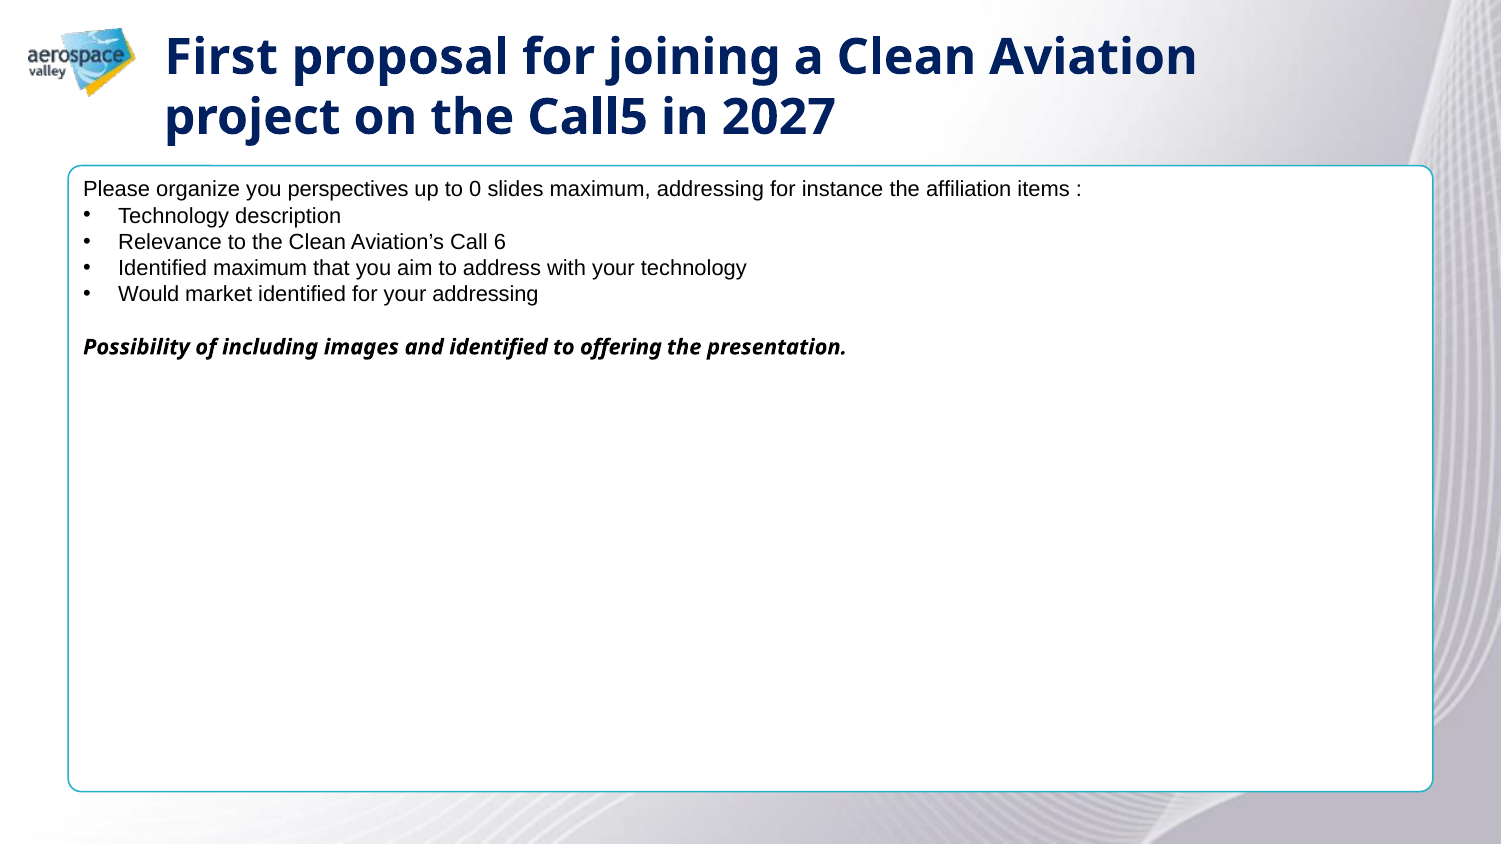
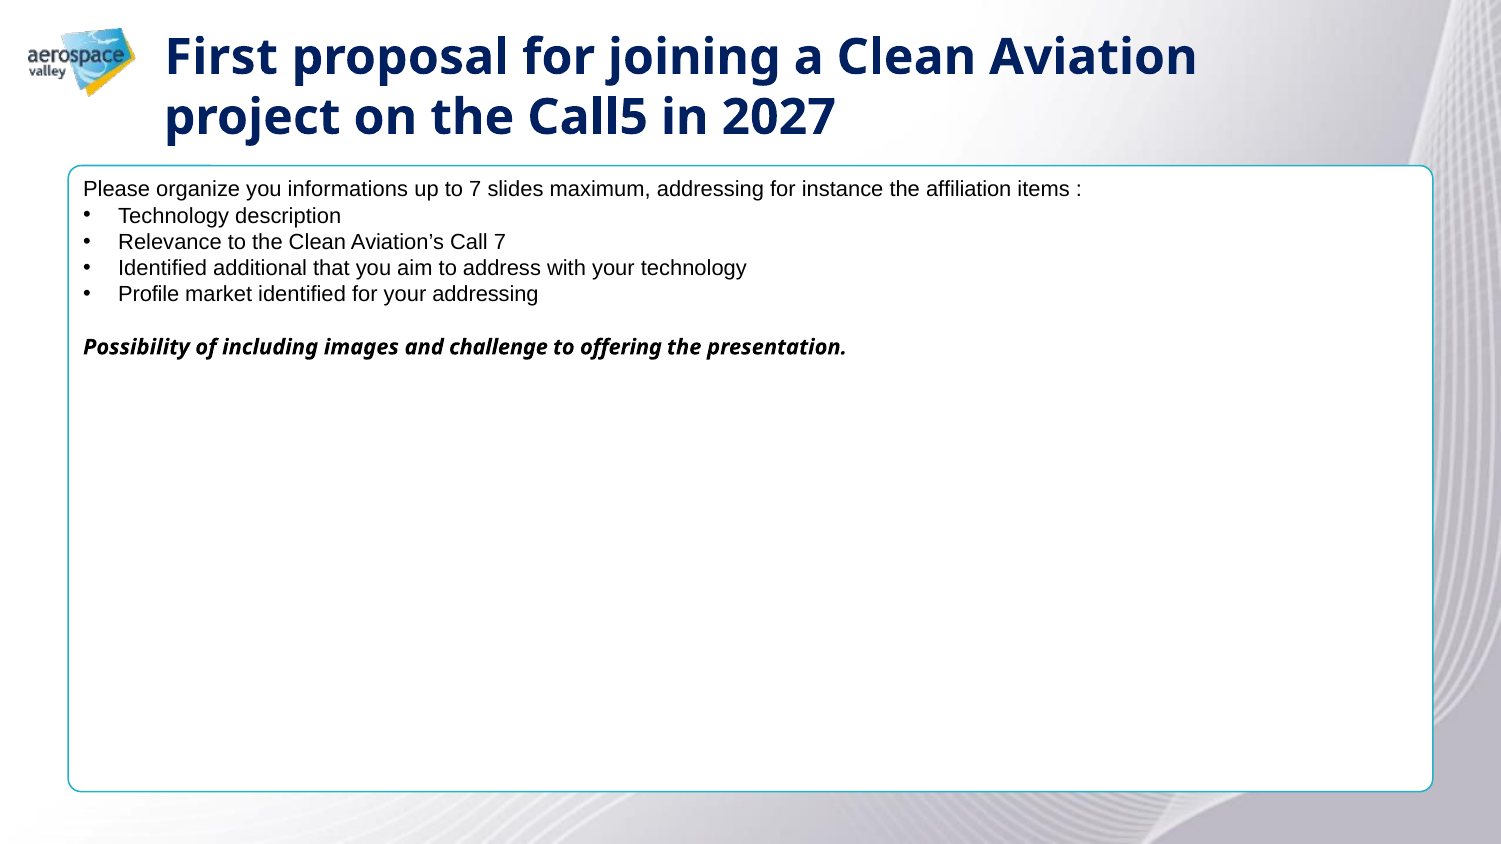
perspectives: perspectives -> informations (348, 190)
to 0: 0 -> 7 (475, 190)
Call 6: 6 -> 7 (500, 242)
Identified maximum: maximum -> additional (260, 268)
Would: Would -> Profile (149, 295)
and identified: identified -> challenge (499, 347)
